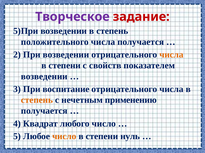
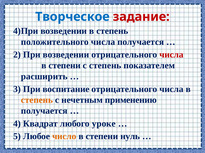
Творческое colour: purple -> blue (72, 17)
5)При: 5)При -> 4)При (26, 31)
числа colour: orange -> red (171, 55)
с свойств: свойств -> степень (105, 66)
возведении: возведении -> расширить (44, 77)
любого число: число -> уроке (104, 124)
